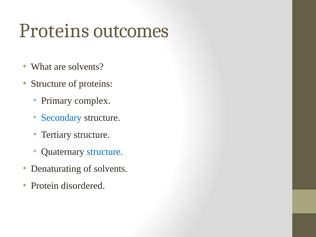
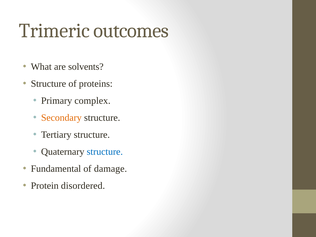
Proteins: Proteins -> Trimeric (54, 31)
Secondary colour: blue -> orange (61, 118)
Denaturating: Denaturating -> Fundamental (56, 169)
of solvents: solvents -> damage (111, 169)
